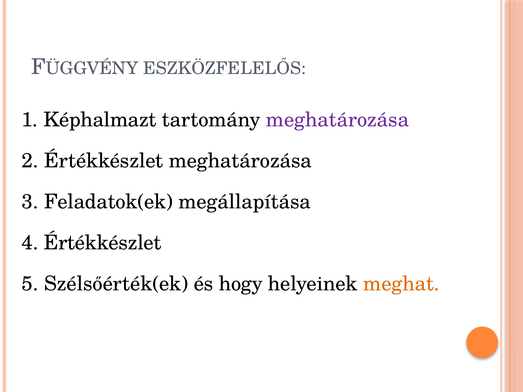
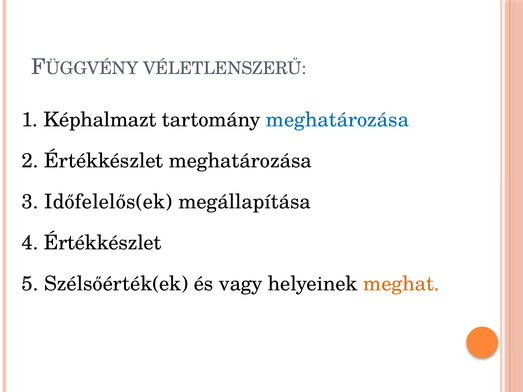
ESZKÖZFELELŐS: ESZKÖZFELELŐS -> VÉLETLENSZERŰ (225, 68)
meghatározása colour: purple -> blue (337, 120)
Feladatok(ek: Feladatok(ek -> Időfelelős(ek (108, 202)
hogy: hogy -> vagy (241, 284)
